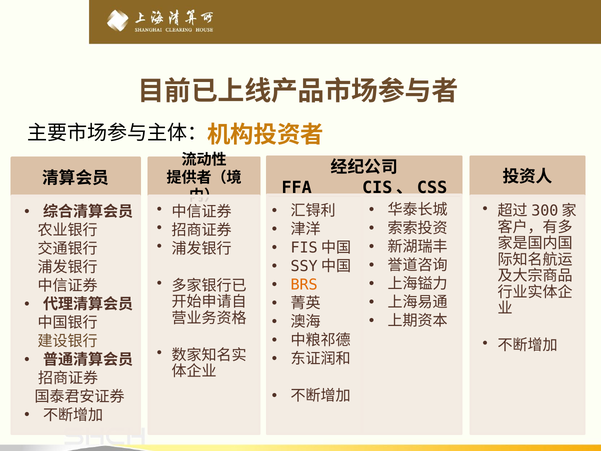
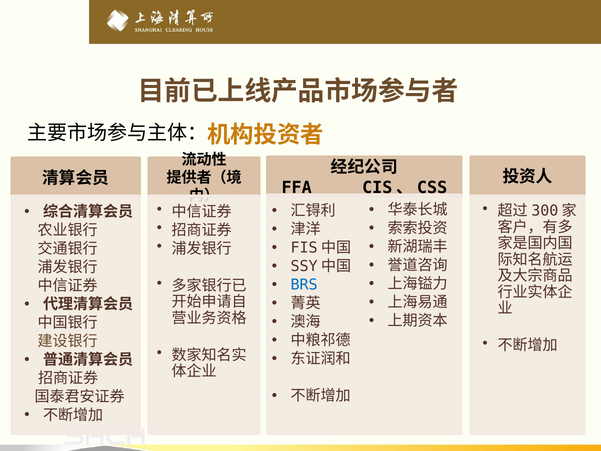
BRS colour: orange -> blue (304, 285)
